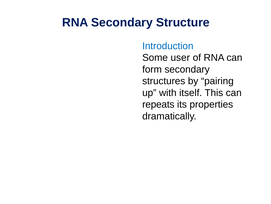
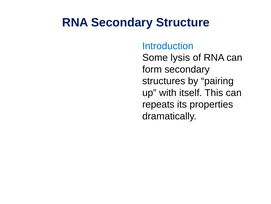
user: user -> lysis (180, 58)
